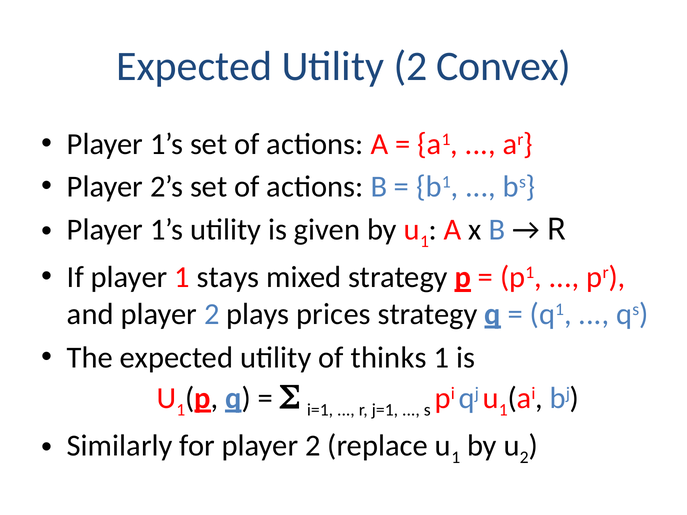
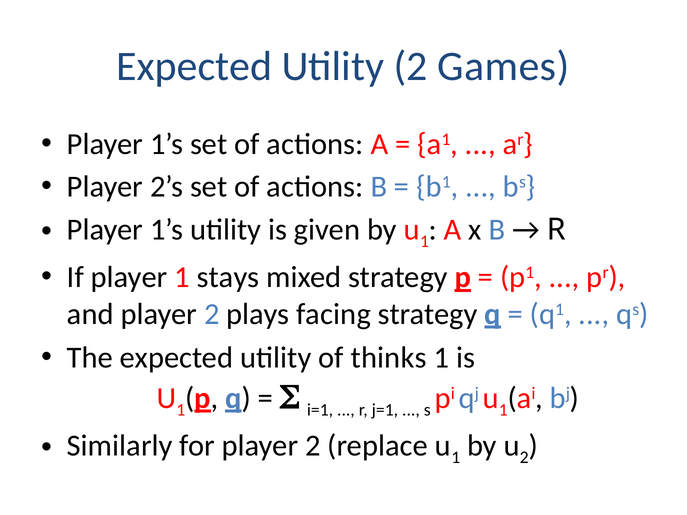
Convex: Convex -> Games (503, 67)
prices: prices -> facing (333, 314)
